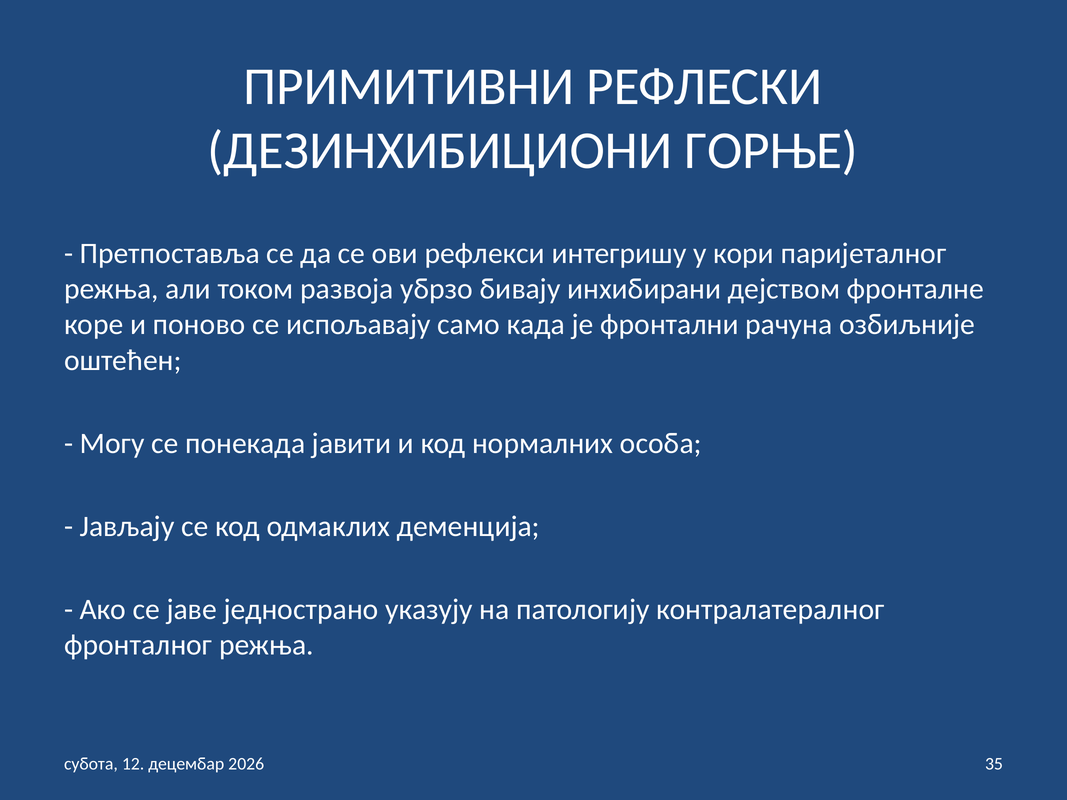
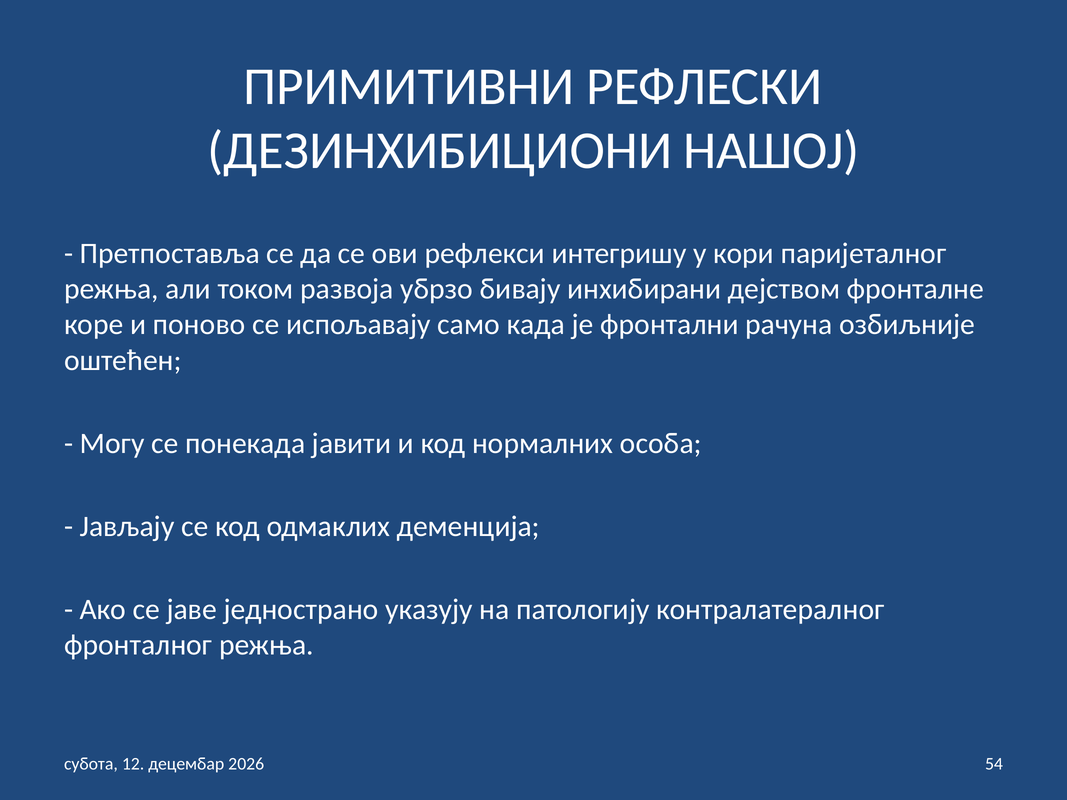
ГОРЊЕ: ГОРЊЕ -> НАШОЈ (771, 151)
35: 35 -> 54 (994, 764)
